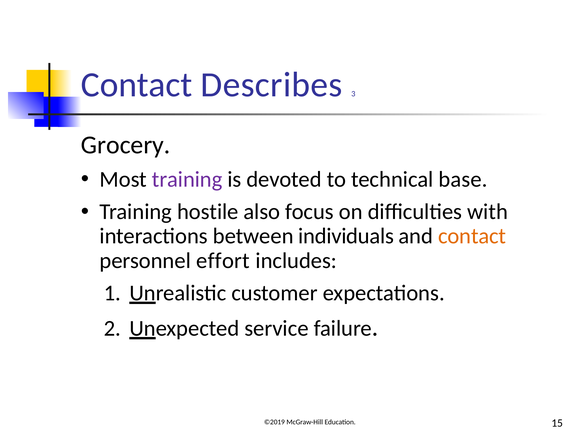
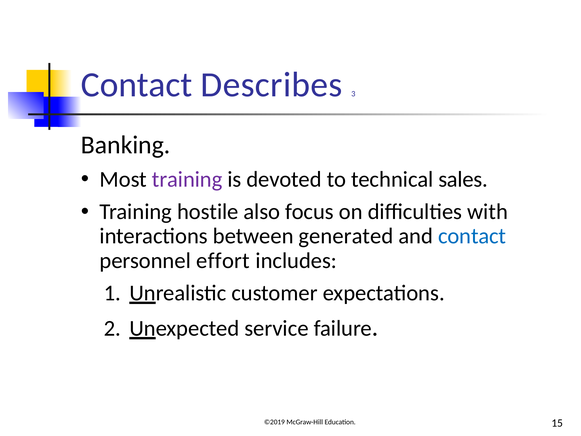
Grocery: Grocery -> Banking (126, 145)
base: base -> sales (463, 179)
individuals: individuals -> generated (346, 236)
contact colour: orange -> blue (472, 236)
